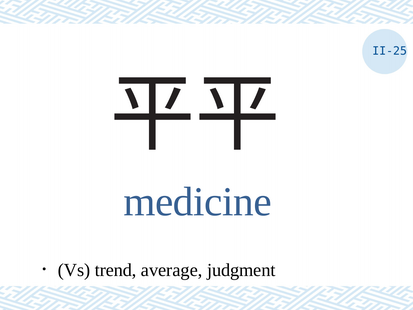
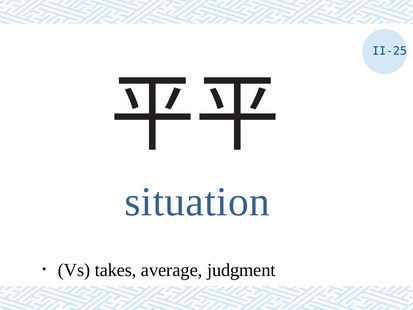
medicine: medicine -> situation (197, 202)
trend: trend -> takes (116, 270)
